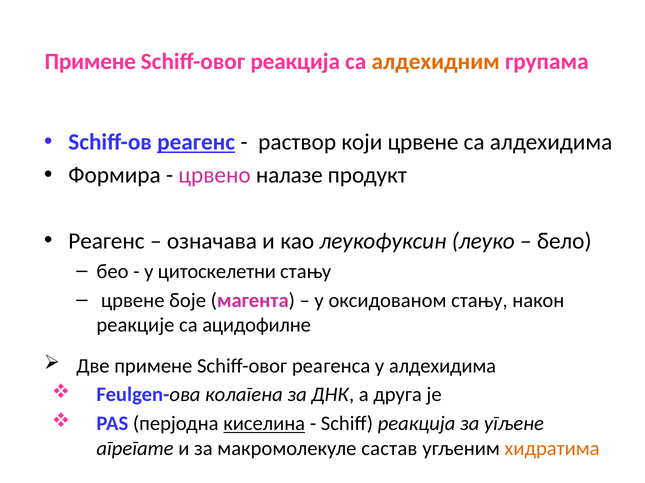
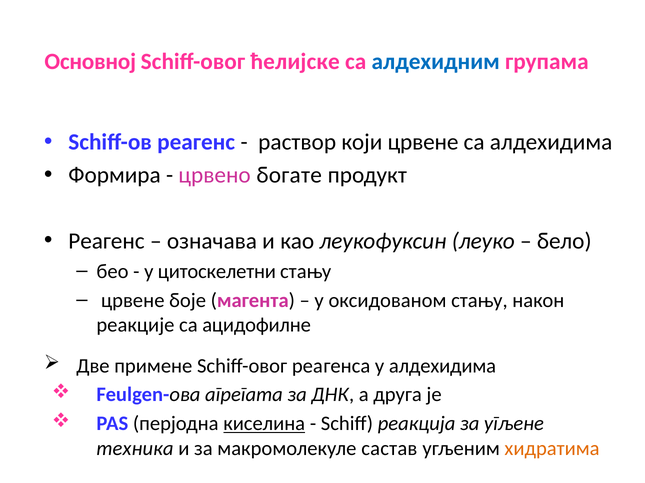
Примене: Примене -> Основној (90, 62)
Schiff-овог реакција: реакција -> ћелијске (295, 62)
алдехидним colour: orange -> blue (436, 62)
реагенс underline: present -> none (196, 142)
налазе: налазе -> богате (289, 175)
колагена: колагена -> агрегата (244, 395)
агрегате: агрегате -> техника (135, 449)
